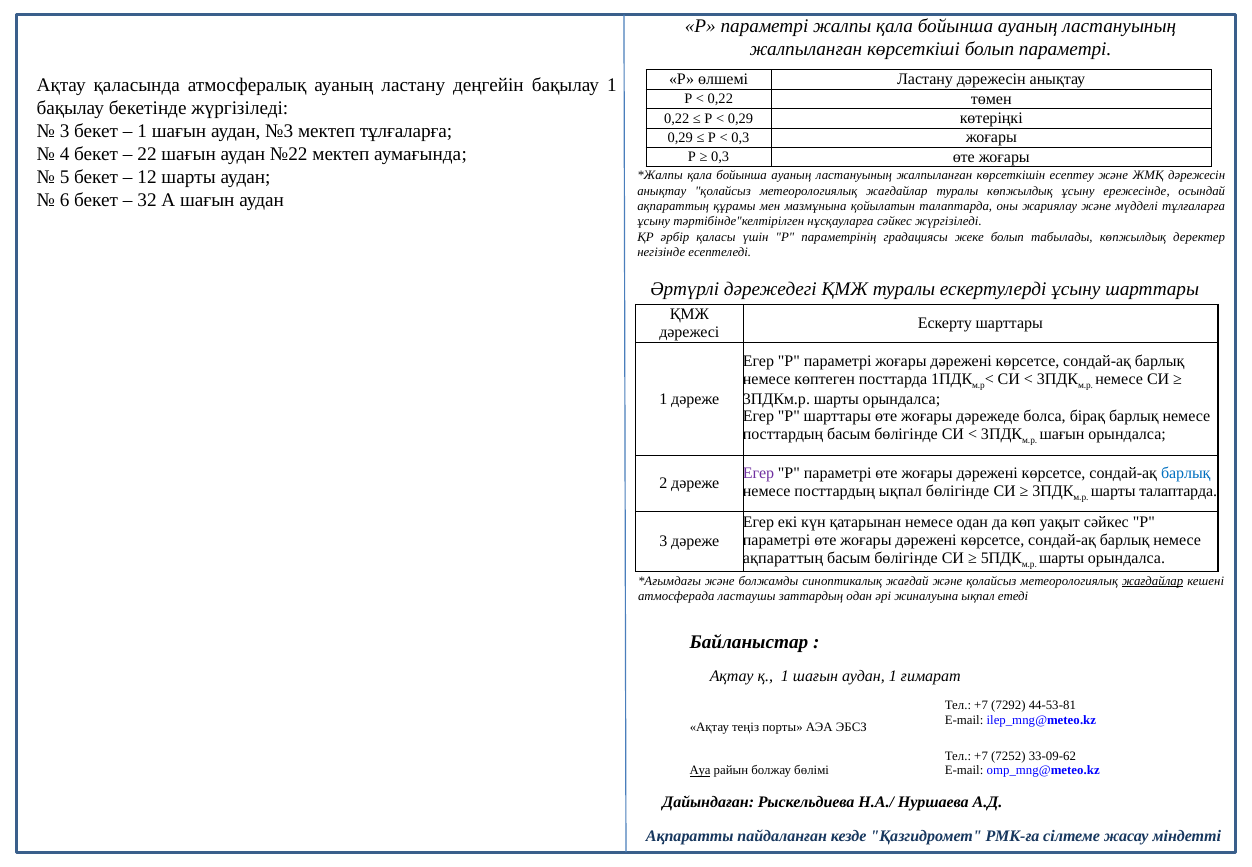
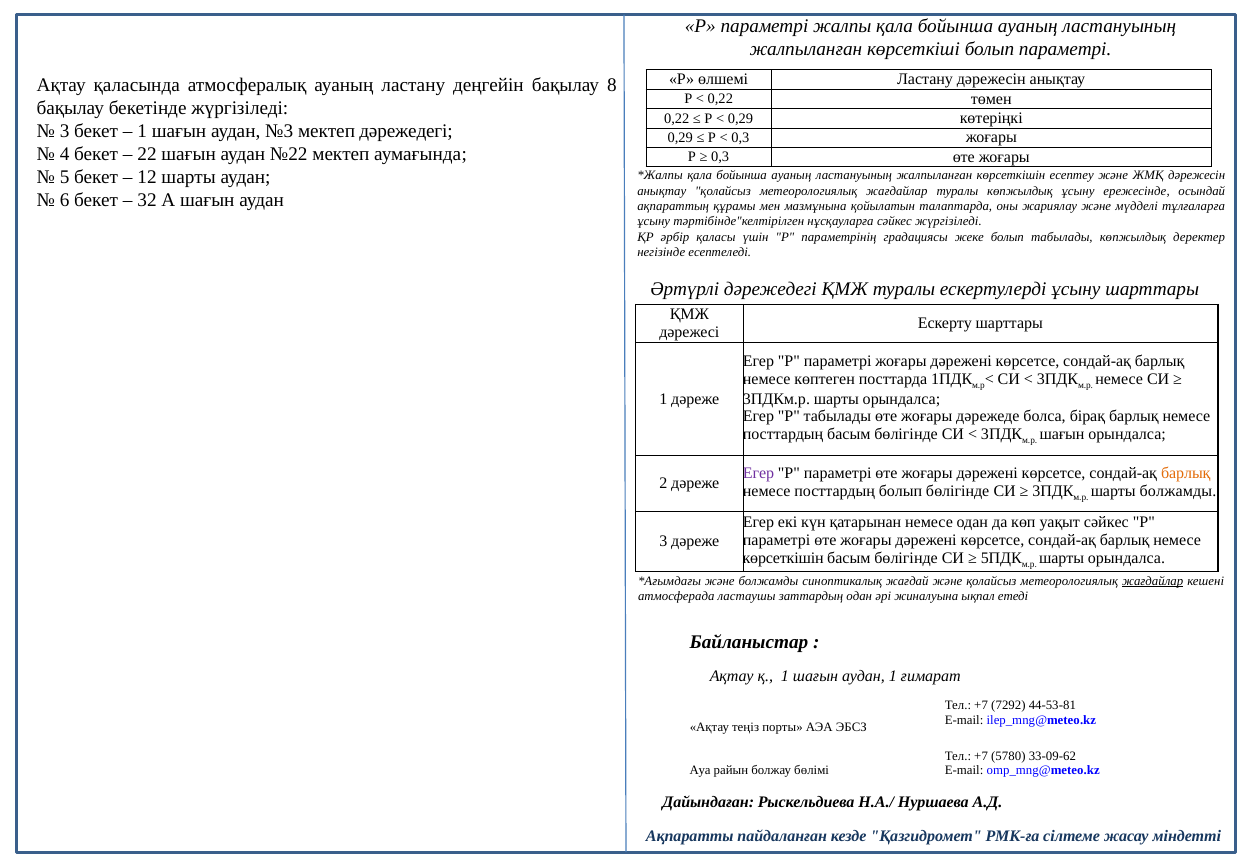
бақылау 1: 1 -> 8 (612, 85)
мектеп тұлғаларға: тұлғаларға -> дәрежедегі (406, 131)
P шарттары: шарттары -> табылады (837, 417)
барлық colour: blue -> orange (1186, 473)
посттардың ықпал: ықпал -> болып (900, 491)
шарты талаптарда: талаптарда -> болжамды (1178, 491)
ақпараттың: ақпараттың -> көрсеткішін (783, 558)
7252: 7252 -> 5780 (1008, 756)
Ауа underline: present -> none (700, 770)
